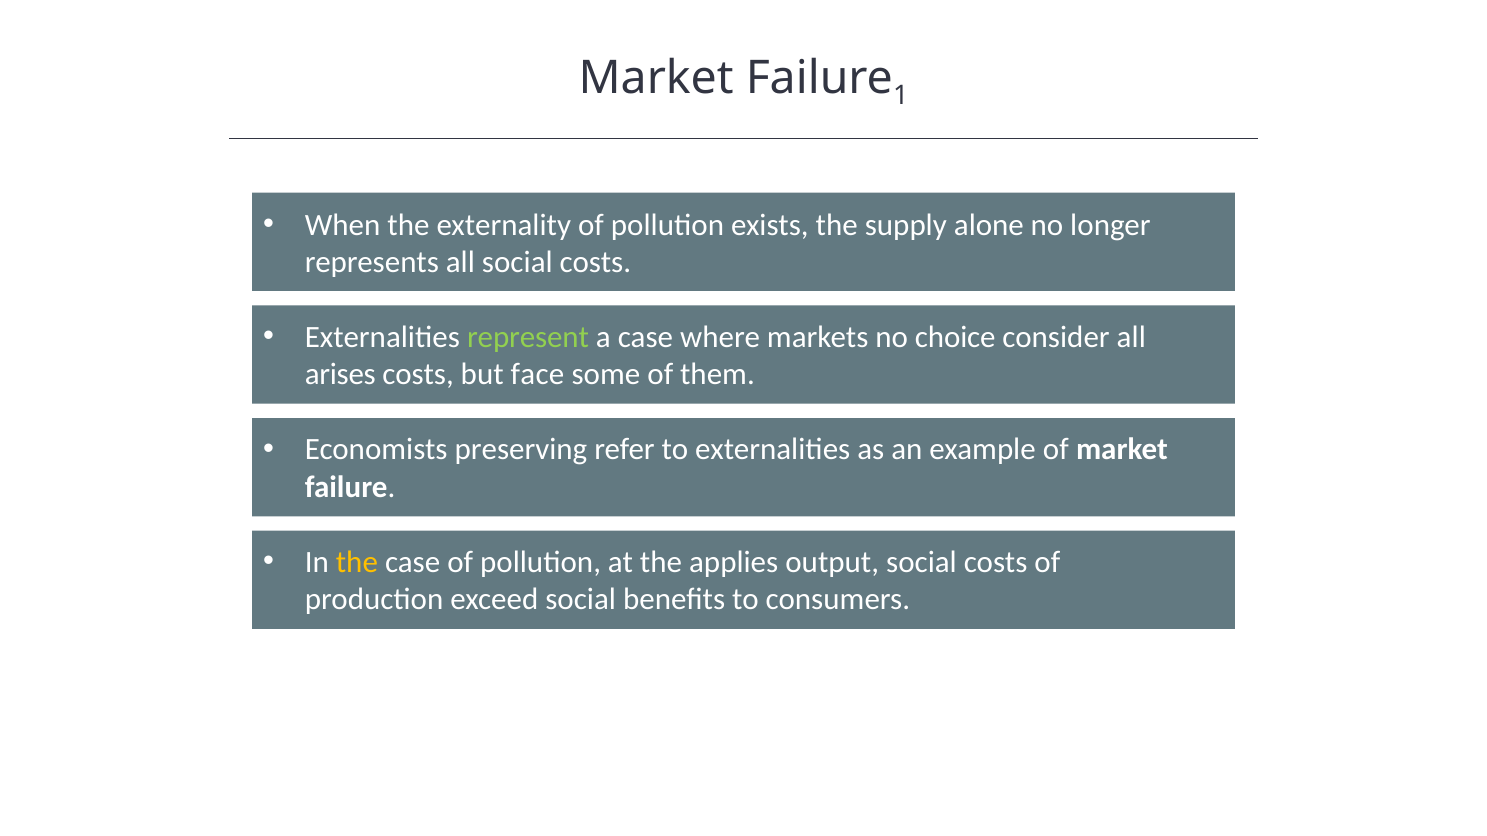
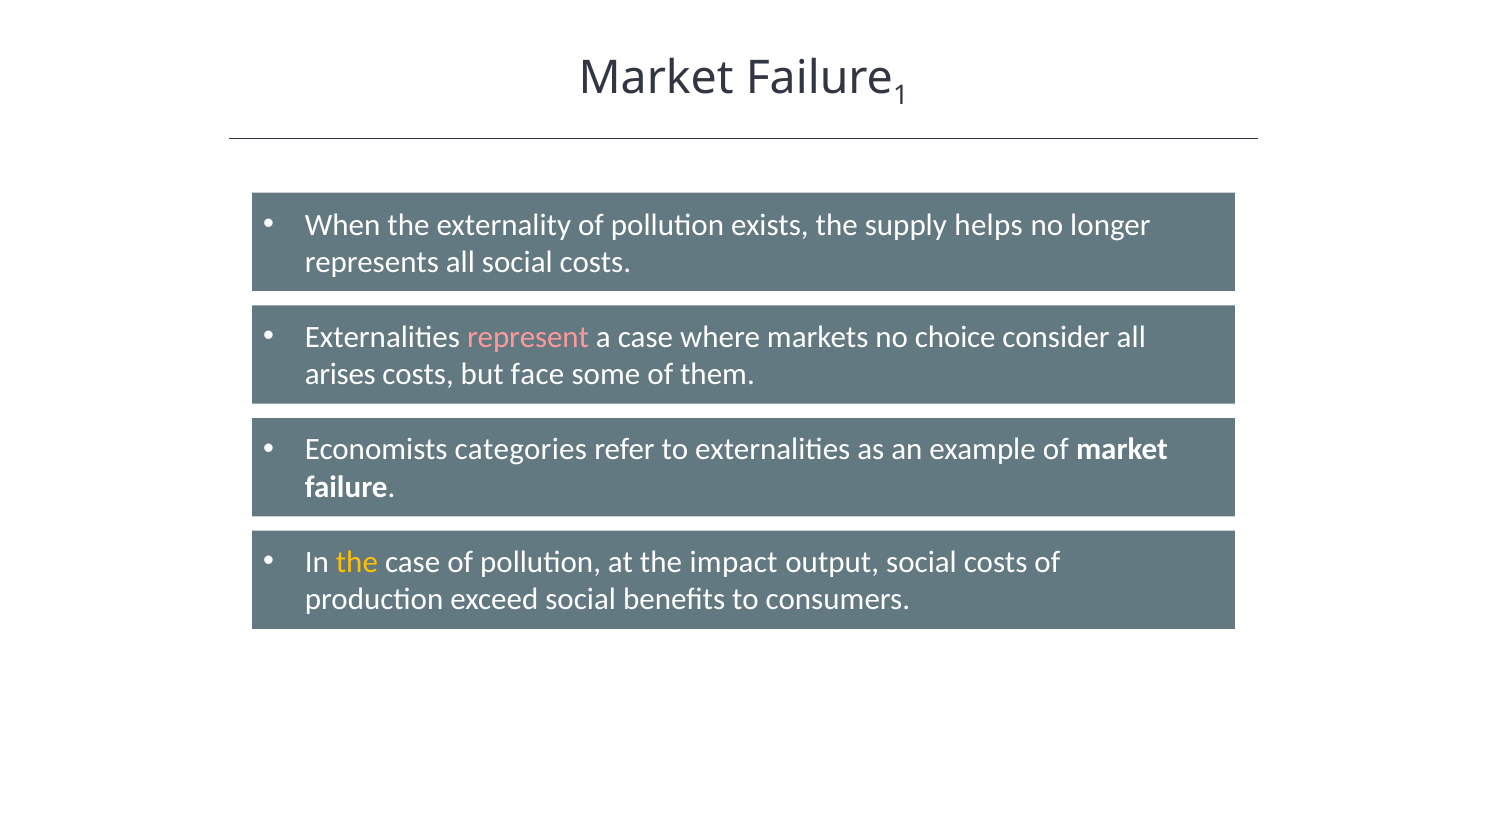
alone: alone -> helps (989, 225)
represent colour: light green -> pink (528, 337)
preserving: preserving -> categories (521, 450)
applies: applies -> impact (734, 563)
